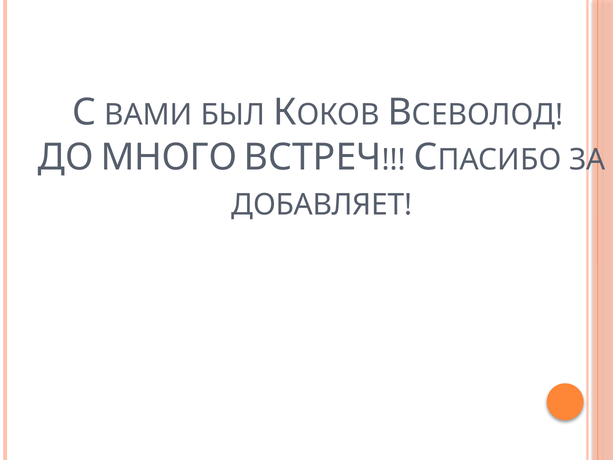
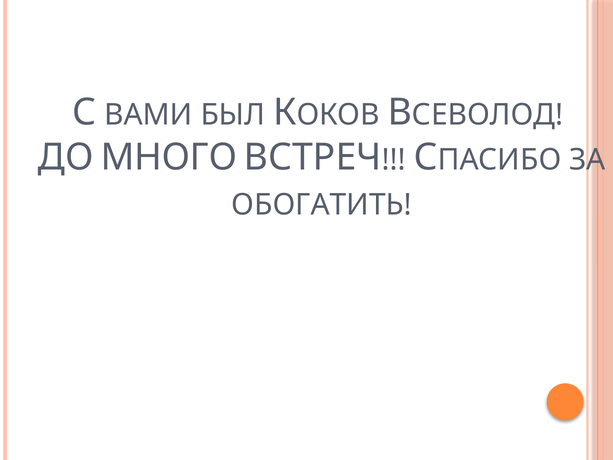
ДОБАВЛЯЕТ: ДОБАВЛЯЕТ -> ОБОГАТИТЬ (322, 205)
